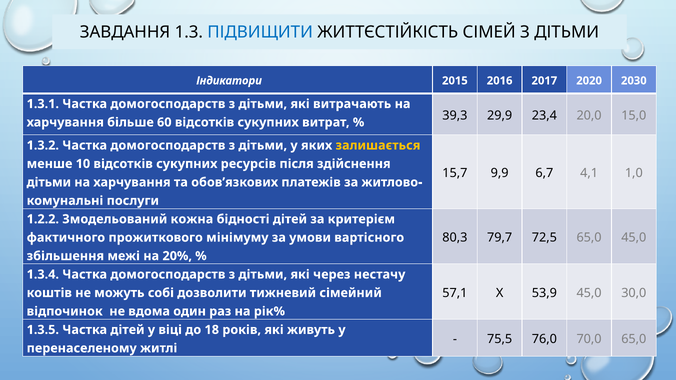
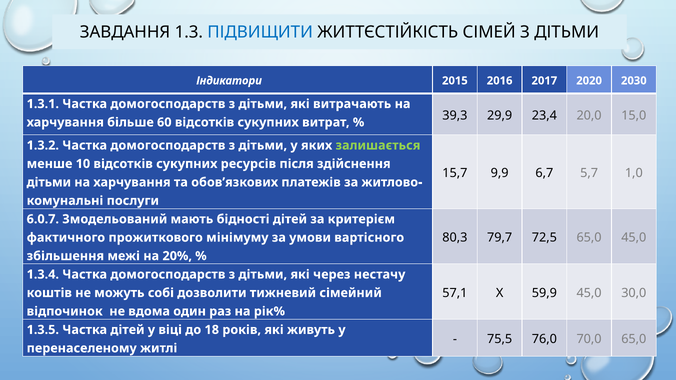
залишається colour: yellow -> light green (378, 145)
4,1: 4,1 -> 5,7 (589, 173)
1.2.2: 1.2.2 -> 6.0.7 (43, 219)
кожна: кожна -> мають (192, 219)
53,9: 53,9 -> 59,9 (544, 293)
